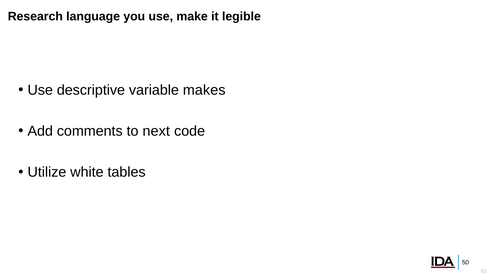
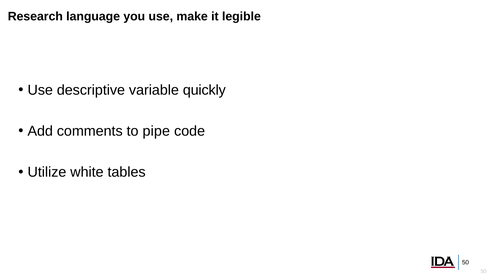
makes: makes -> quickly (204, 90)
next: next -> pipe (156, 131)
